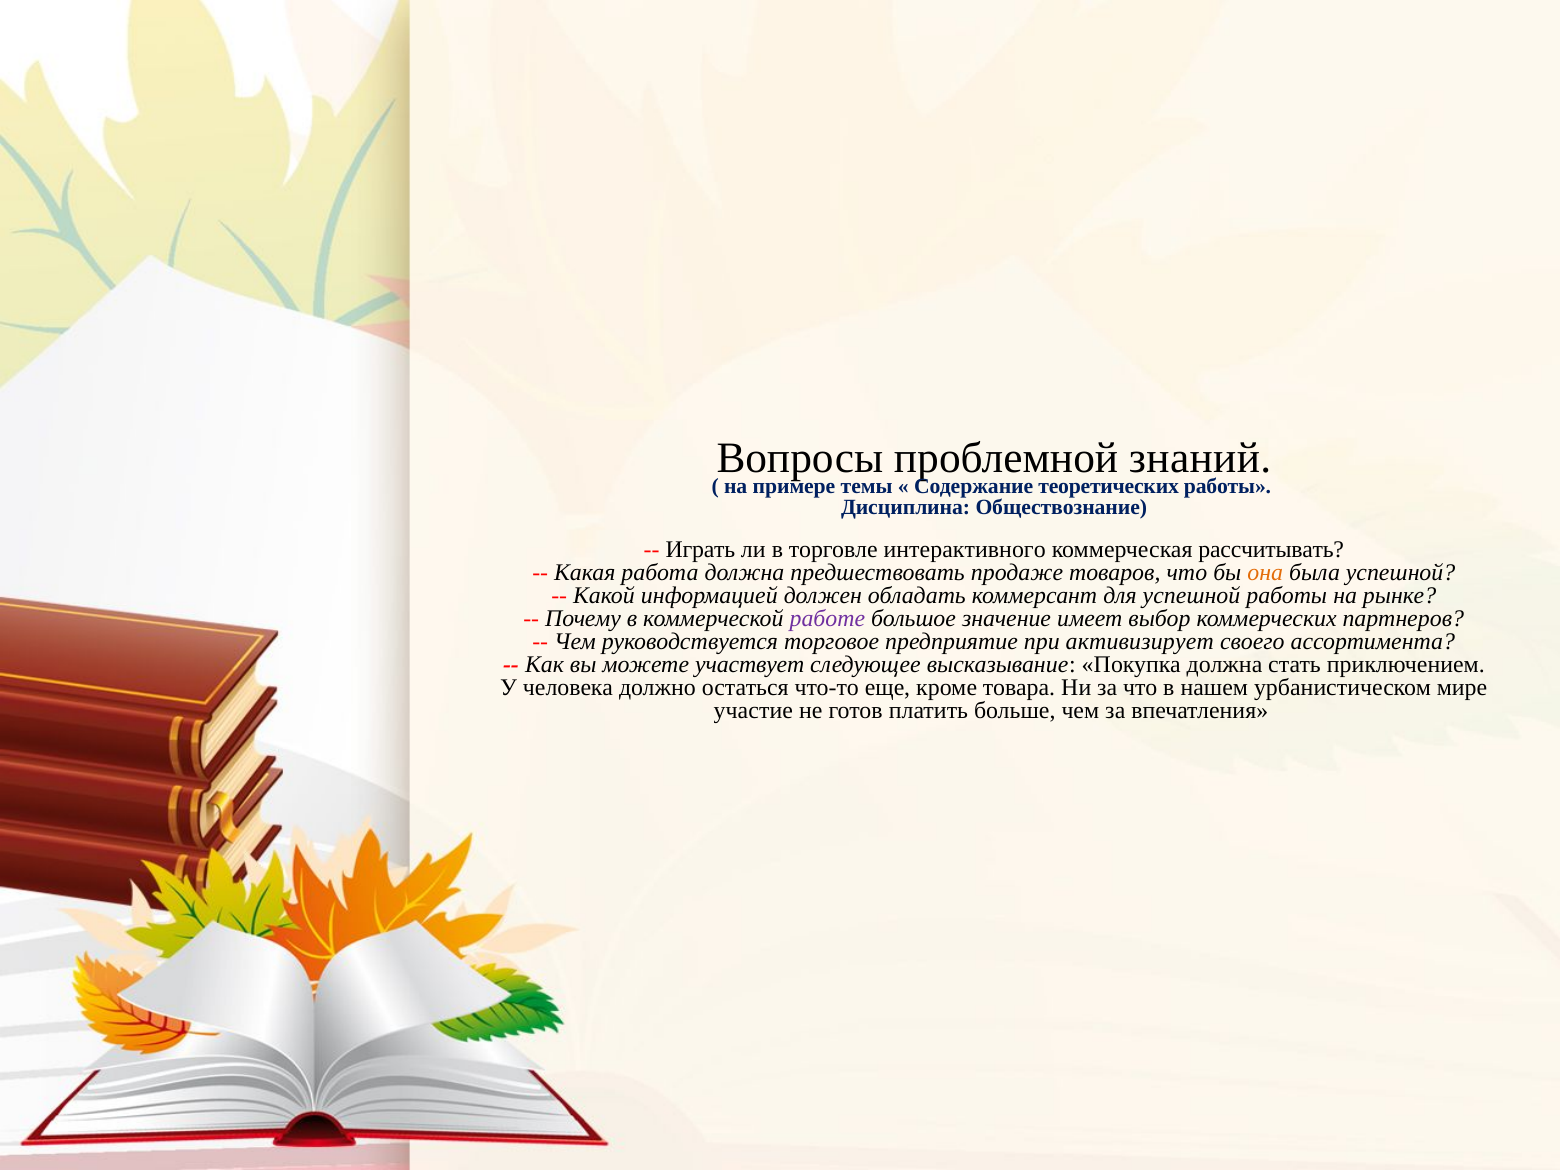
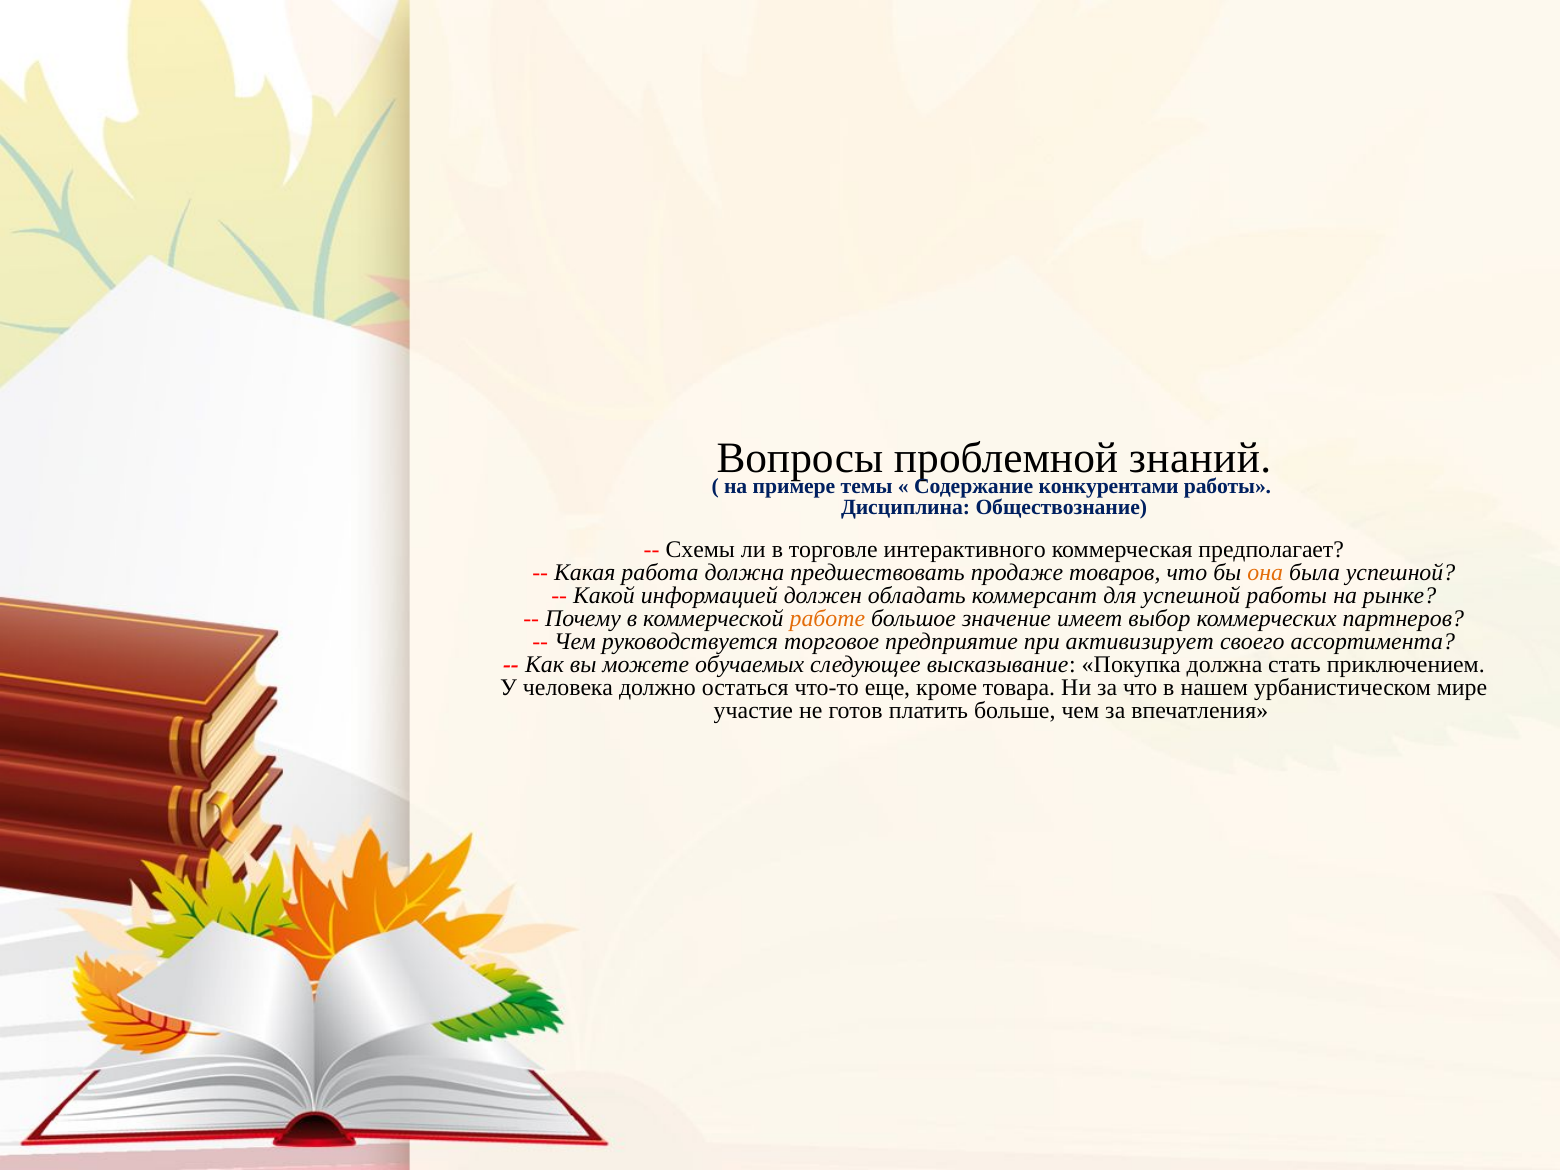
теоретических: теоретических -> конкурентами (1109, 486)
Играть: Играть -> Схемы (700, 550)
рассчитывать: рассчитывать -> предполагает (1271, 550)
работе colour: purple -> orange (827, 619)
участвует: участвует -> обучаемых (750, 665)
